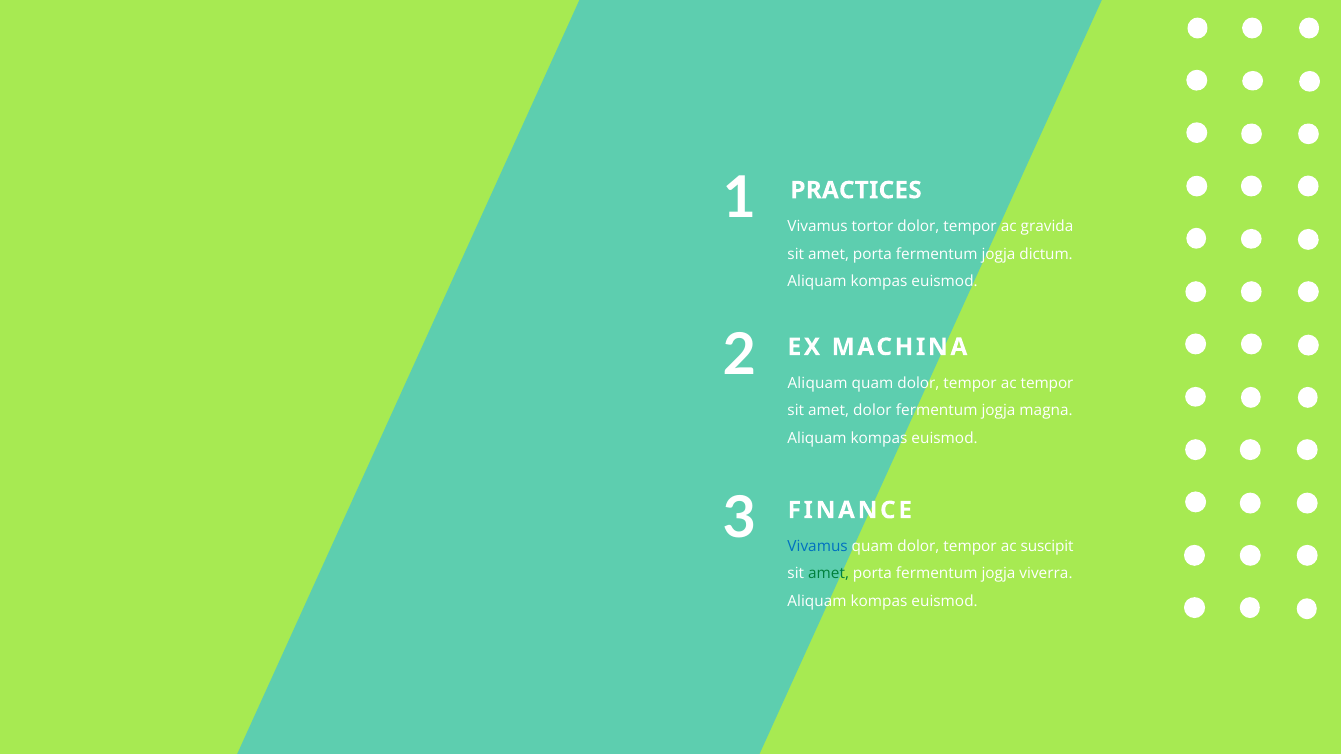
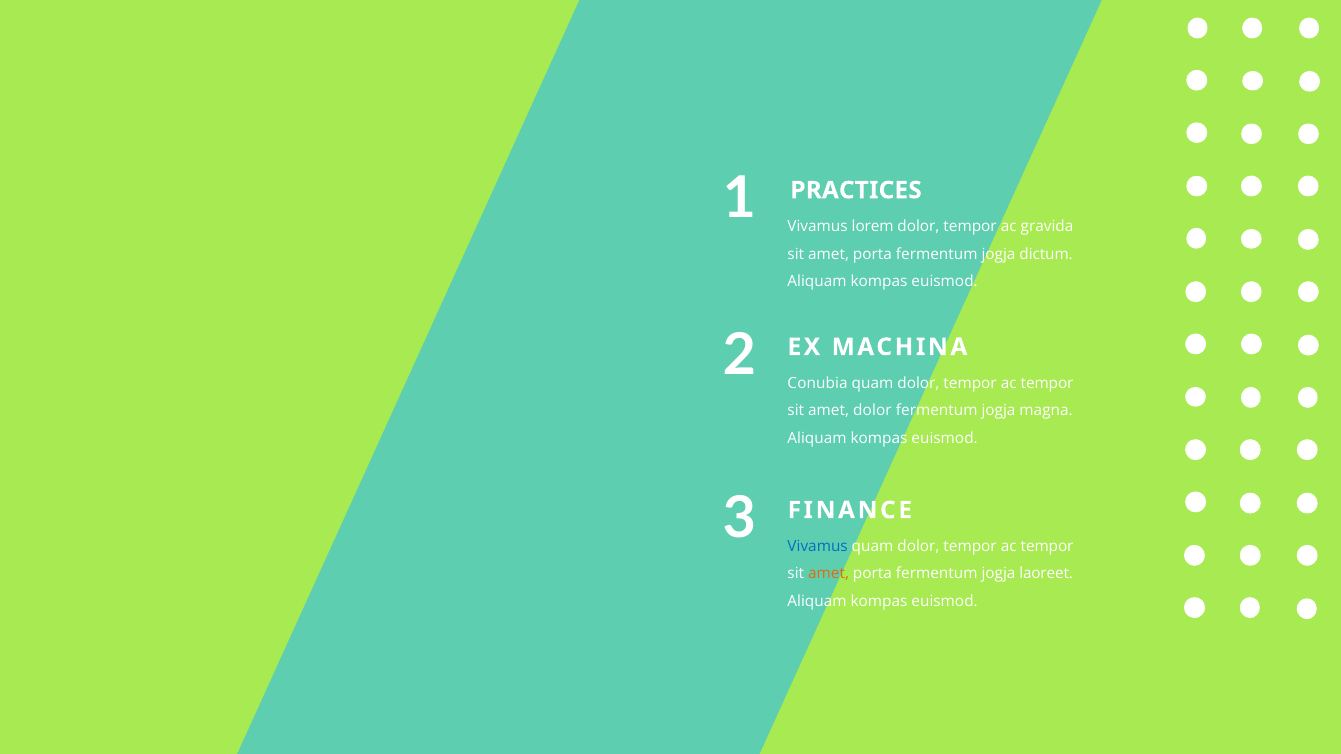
tortor: tortor -> lorem (873, 226)
Aliquam: Aliquam -> Conubia (818, 383)
suscipit: suscipit -> tempor (1047, 546)
amet colour: green -> orange (829, 574)
viverra: viverra -> laoreet (1046, 574)
